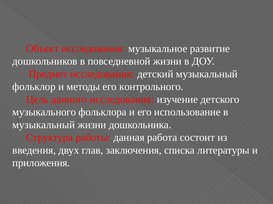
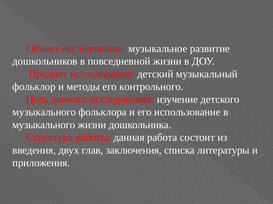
музыкальный: музыкальный -> музыкального (44, 125)
